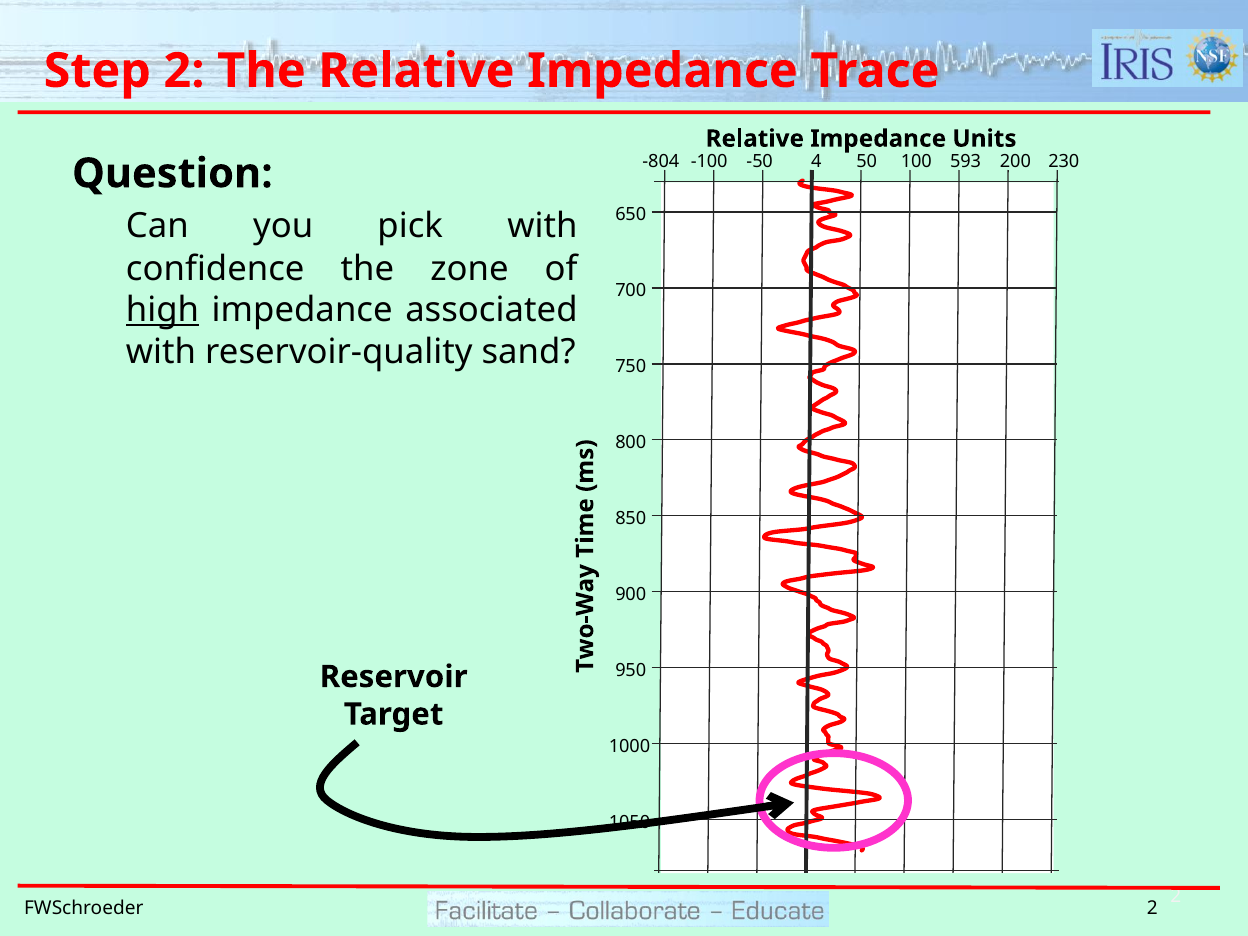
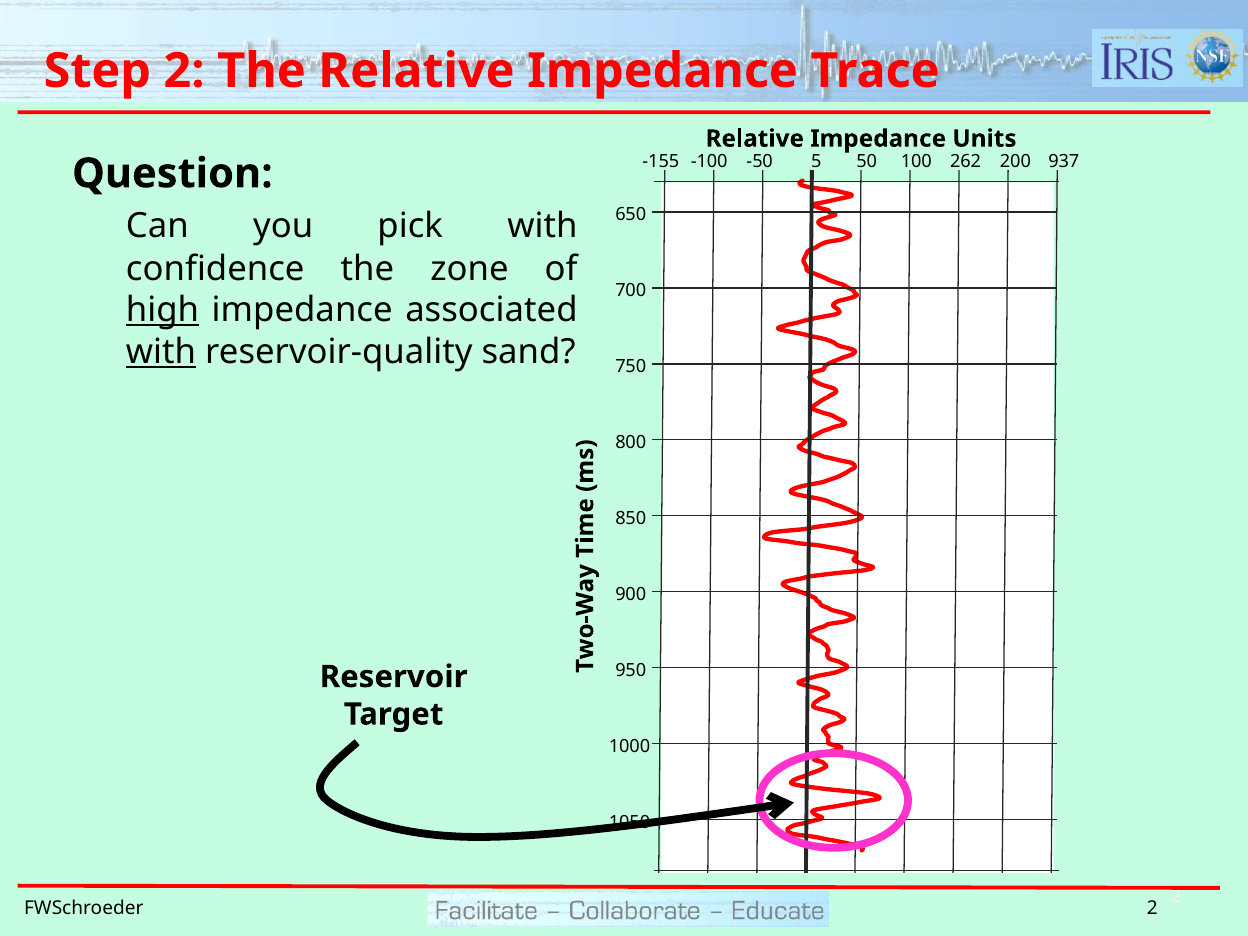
-804: -804 -> -155 (661, 162)
4: 4 -> 5 (816, 162)
593: 593 -> 262 (966, 162)
230: 230 -> 937 (1064, 162)
with underline: none -> present (161, 352)
